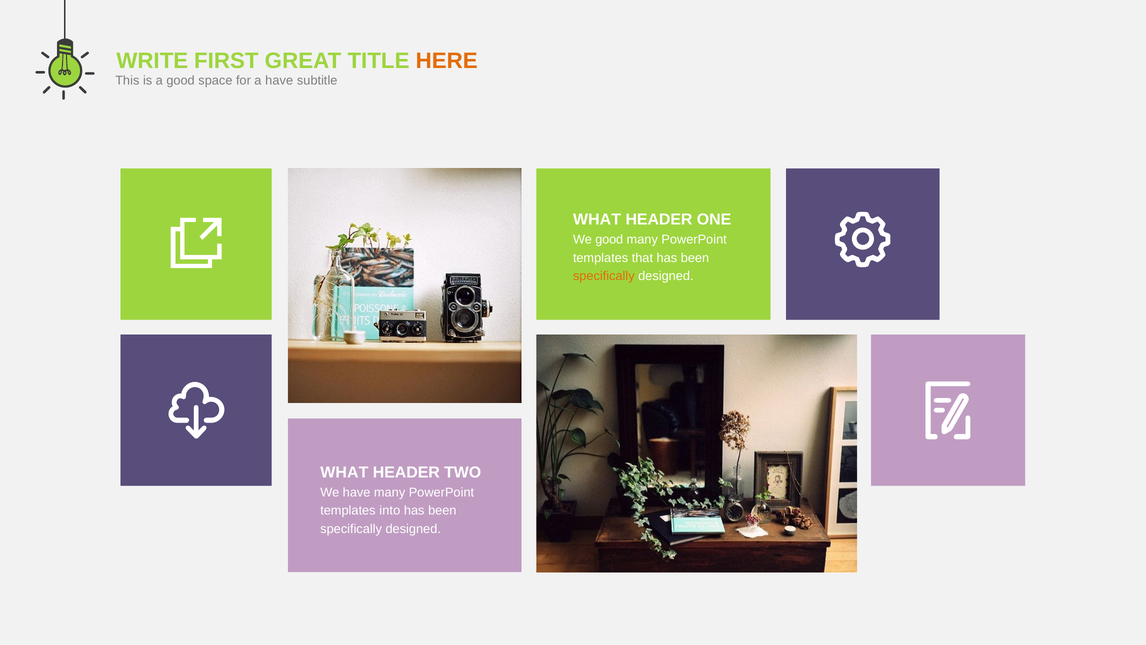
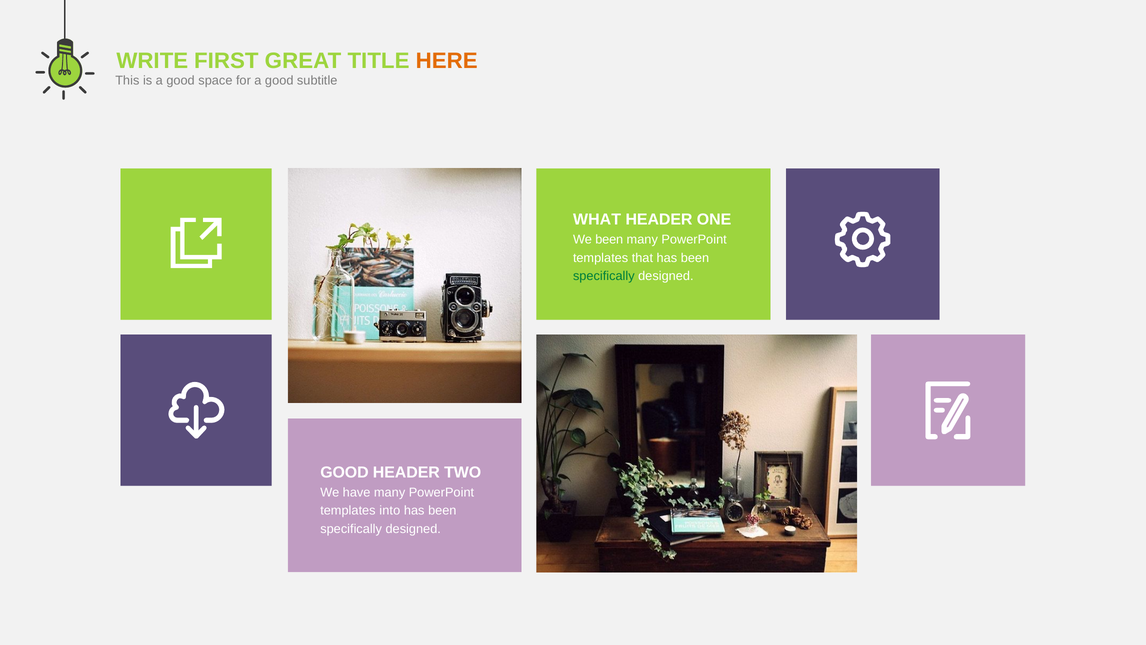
for a have: have -> good (279, 80)
We good: good -> been (609, 239)
specifically colour: orange -> green (604, 276)
WHAT: WHAT -> GOOD (344, 472)
